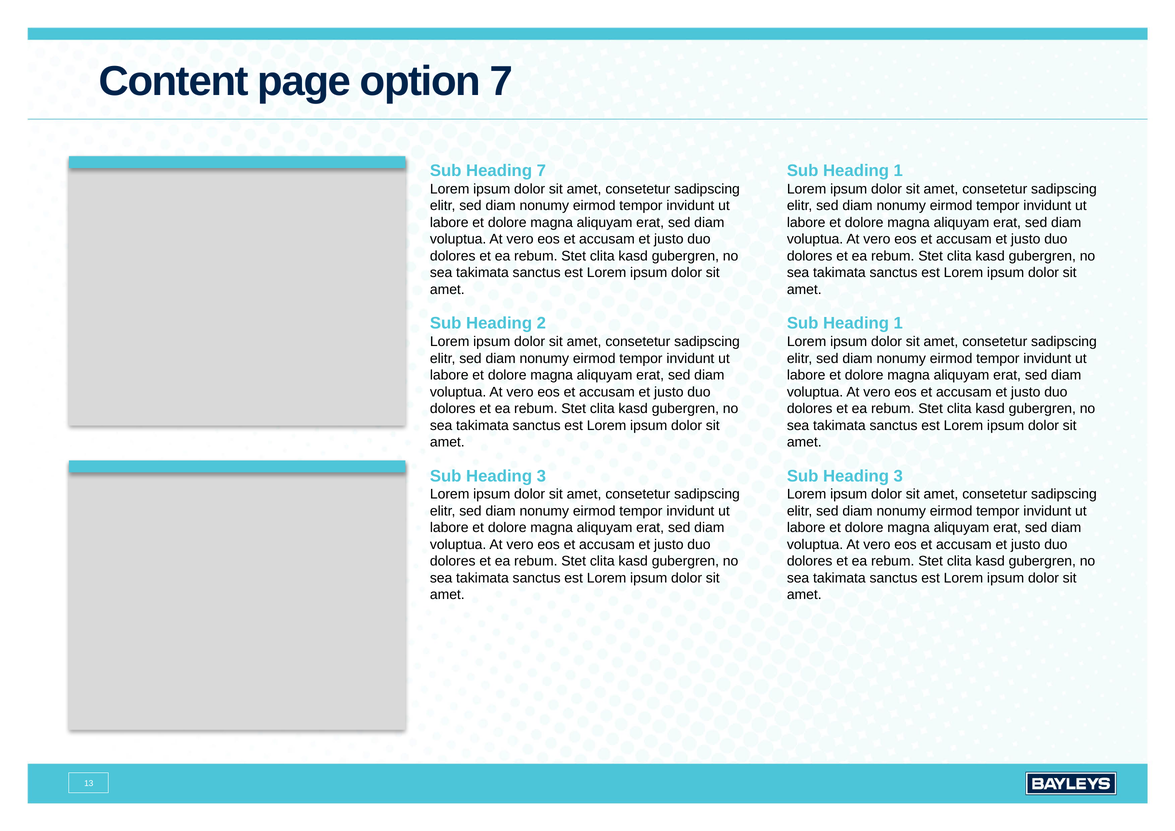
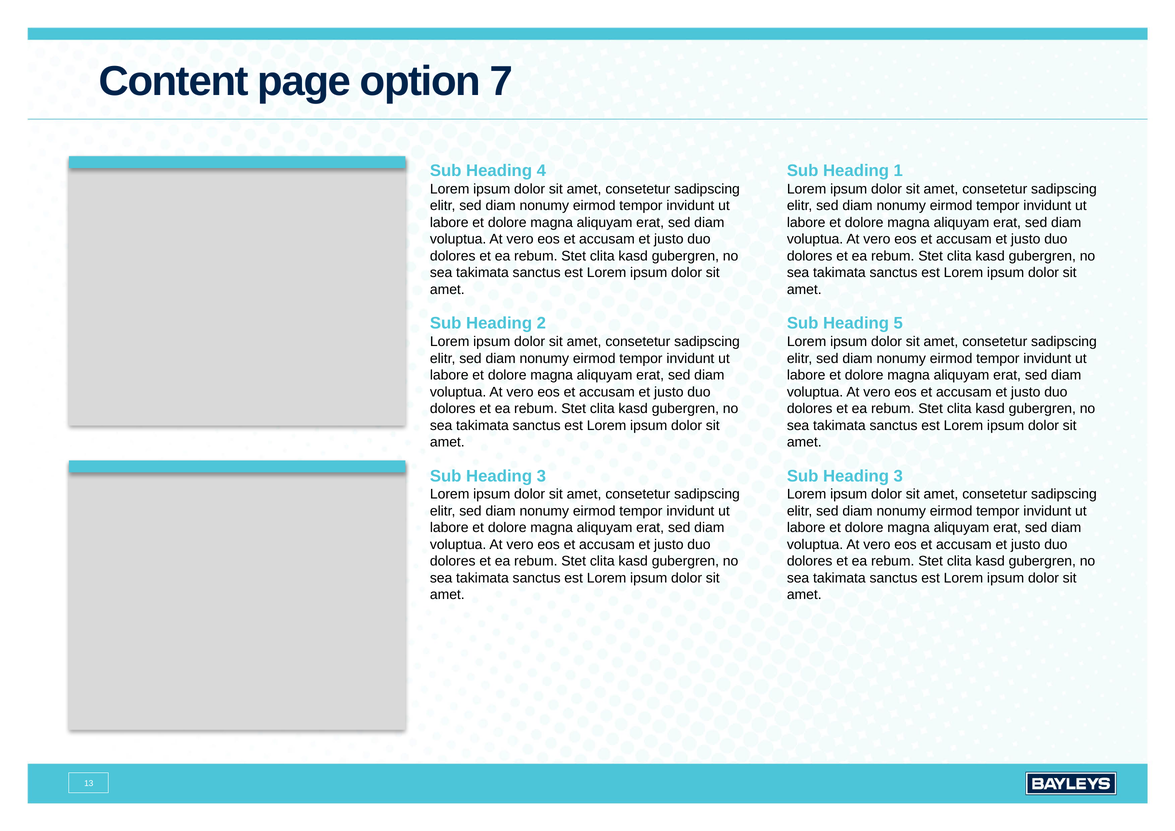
Heading 7: 7 -> 4 (541, 171)
1: 1 -> 5 (898, 324)
